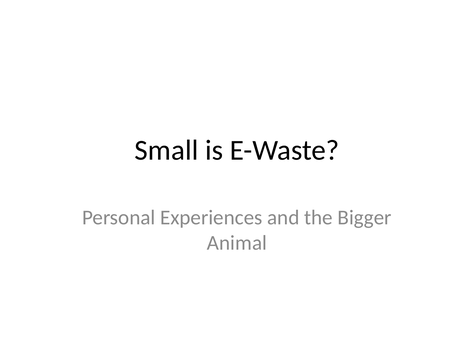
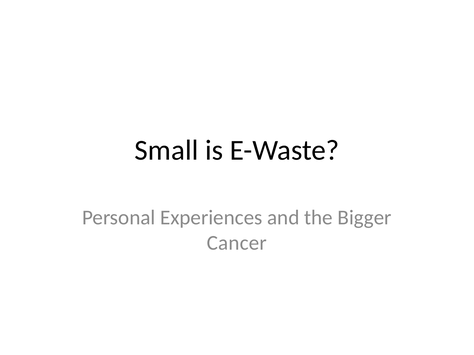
Animal: Animal -> Cancer (237, 243)
